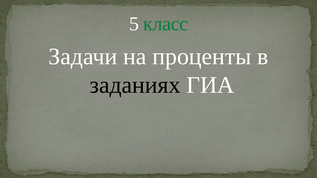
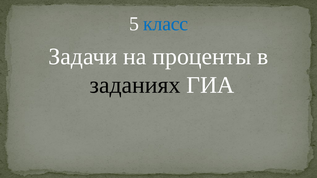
класс colour: green -> blue (166, 24)
